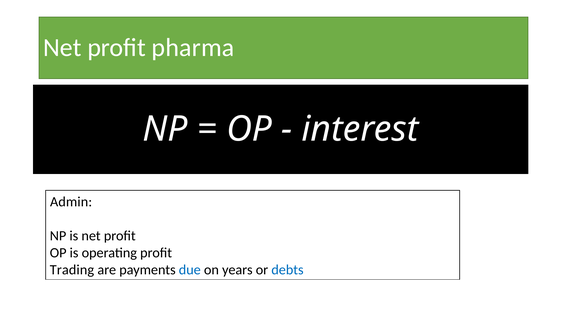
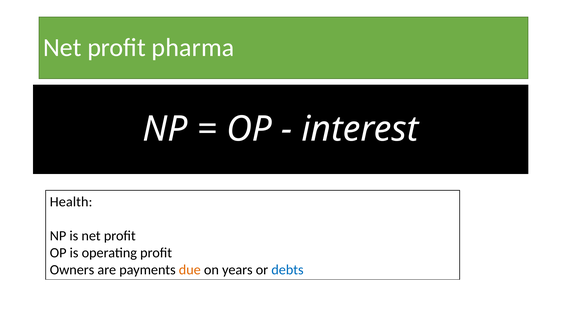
Admin: Admin -> Health (71, 202)
Trading: Trading -> Owners (72, 270)
due colour: blue -> orange (190, 270)
